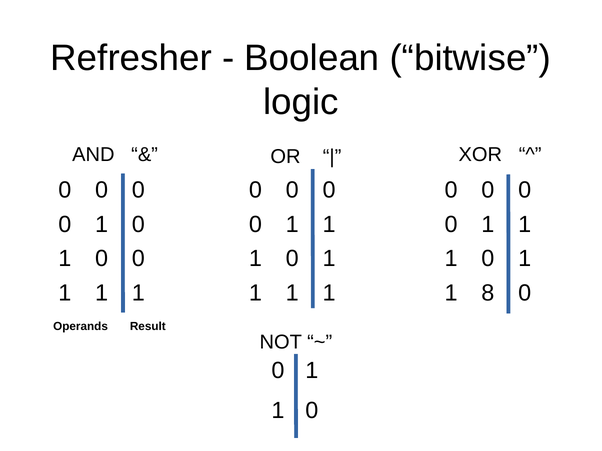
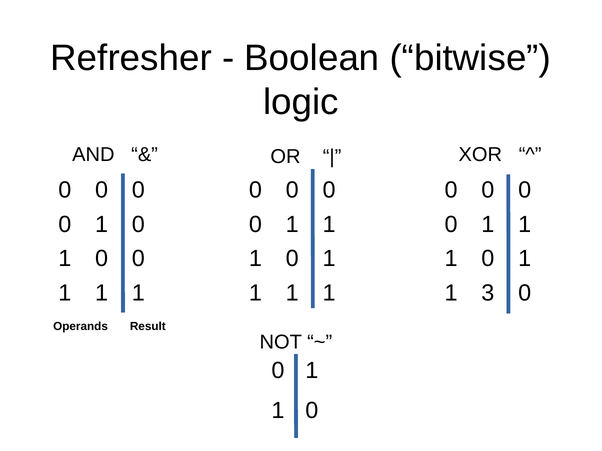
8: 8 -> 3 (488, 293)
